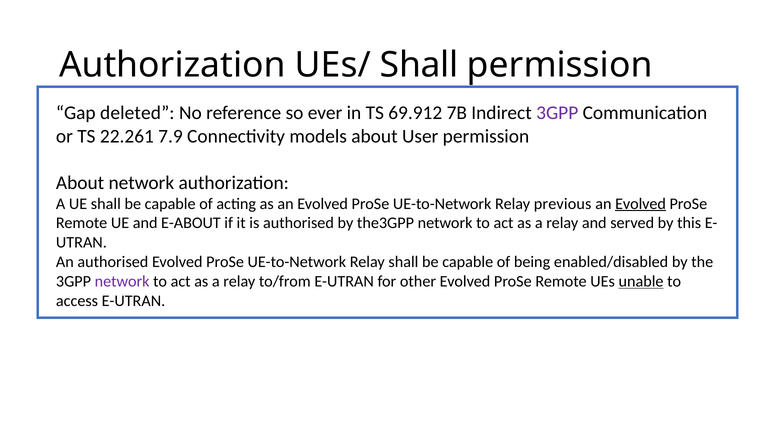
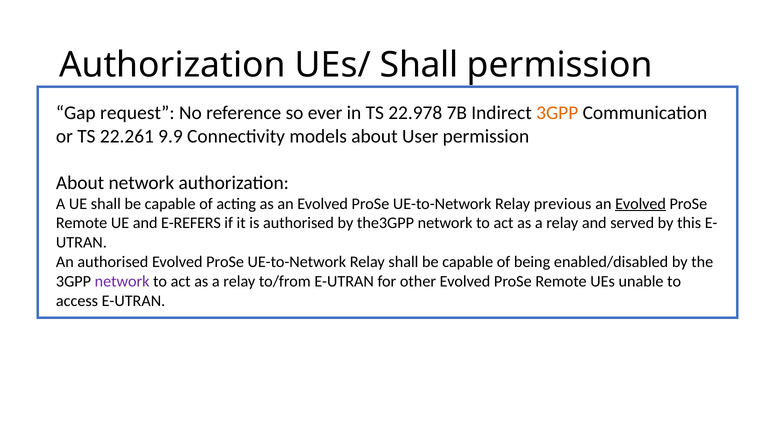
deleted: deleted -> request (137, 113)
69.912: 69.912 -> 22.978 (415, 113)
3GPP colour: purple -> orange (557, 113)
7.9: 7.9 -> 9.9 (170, 136)
E-ABOUT: E-ABOUT -> E-REFERS (191, 223)
unable underline: present -> none (641, 281)
